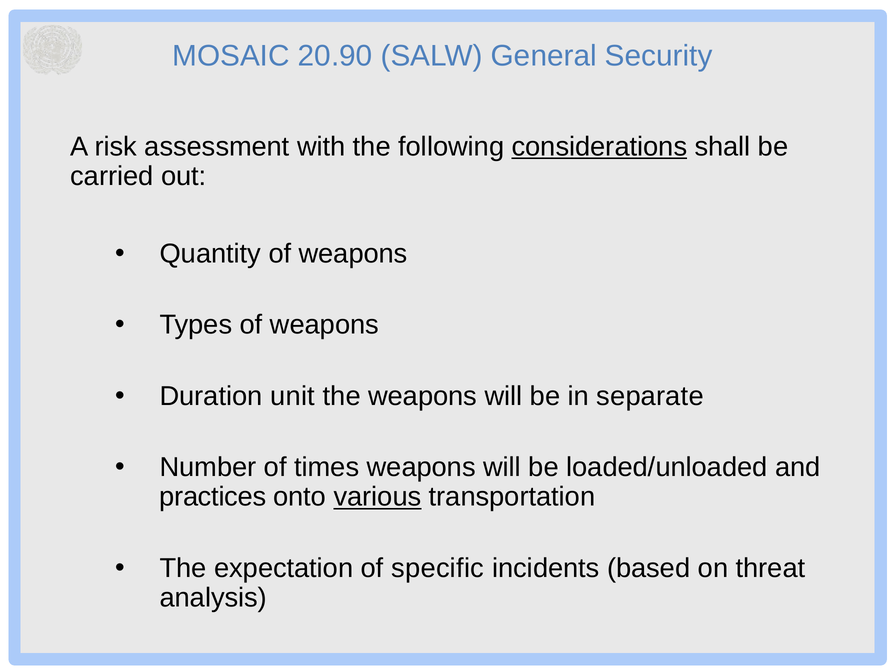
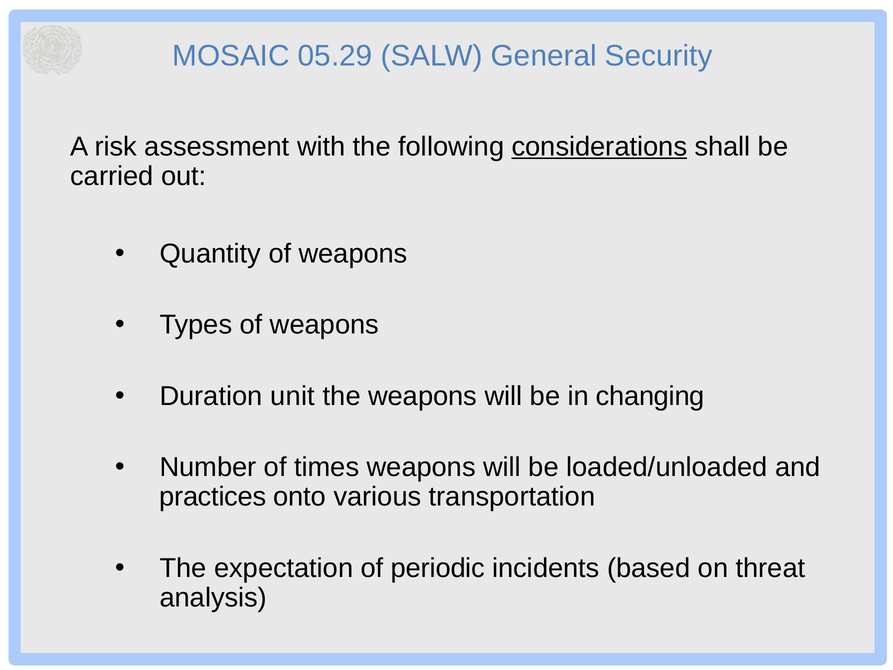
20.90: 20.90 -> 05.29 (335, 56)
separate: separate -> changing (650, 396)
various underline: present -> none (377, 497)
specific: specific -> periodic (438, 568)
